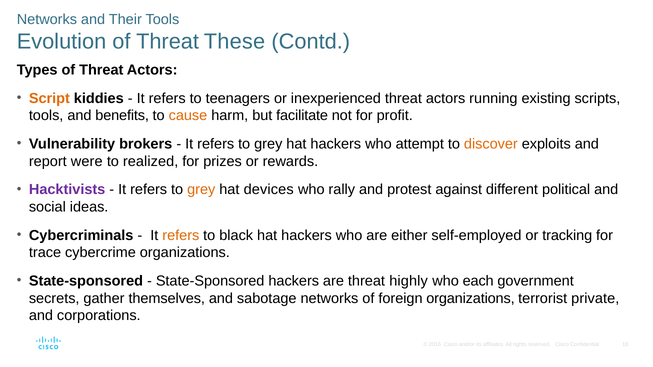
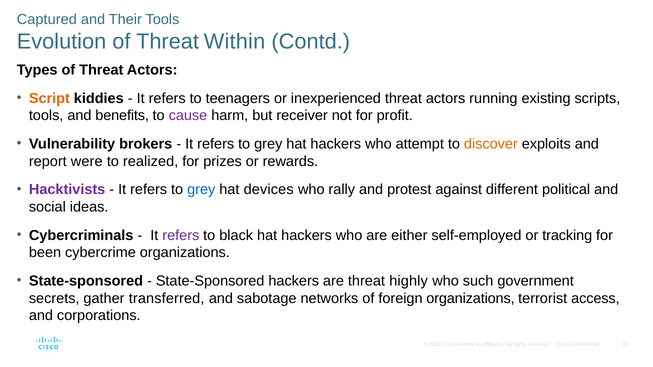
Networks: Networks -> Captured (47, 19)
These: These -> Within (235, 42)
cause colour: orange -> purple (188, 116)
facilitate: facilitate -> receiver (302, 116)
grey colour: orange -> blue (201, 190)
refers colour: orange -> purple (181, 235)
trace: trace -> been (45, 253)
each: each -> such (478, 281)
themselves: themselves -> transferred (167, 299)
private: private -> access (595, 299)
